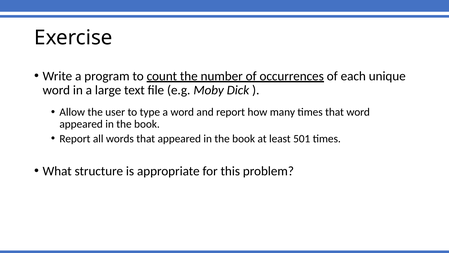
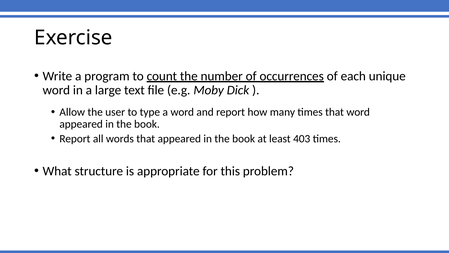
501: 501 -> 403 (302, 138)
